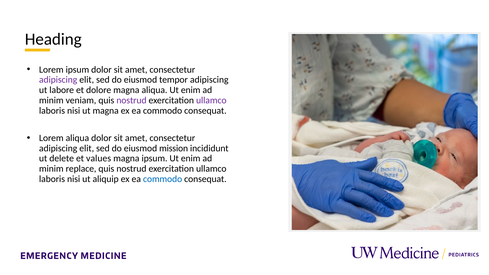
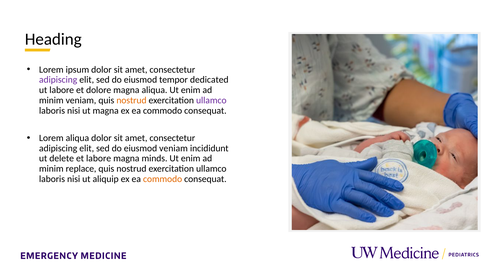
tempor adipiscing: adipiscing -> dedicated (209, 80)
nostrud colour: purple -> orange (131, 100)
eiusmod mission: mission -> veniam (174, 148)
et values: values -> labore (99, 159)
magna ipsum: ipsum -> minds (154, 159)
commodo colour: blue -> orange (163, 179)
